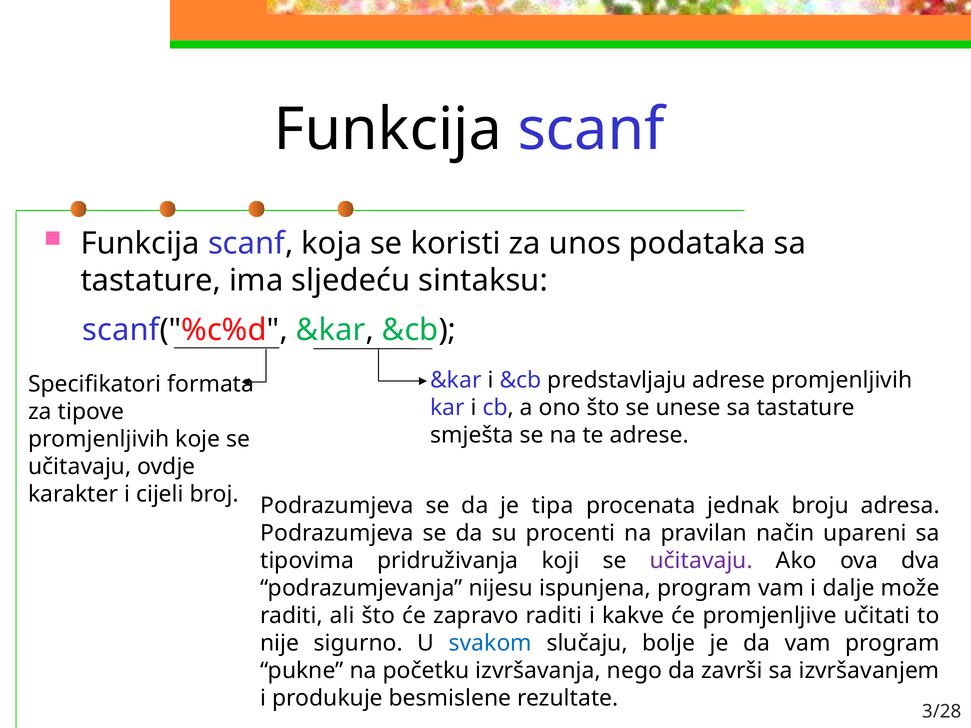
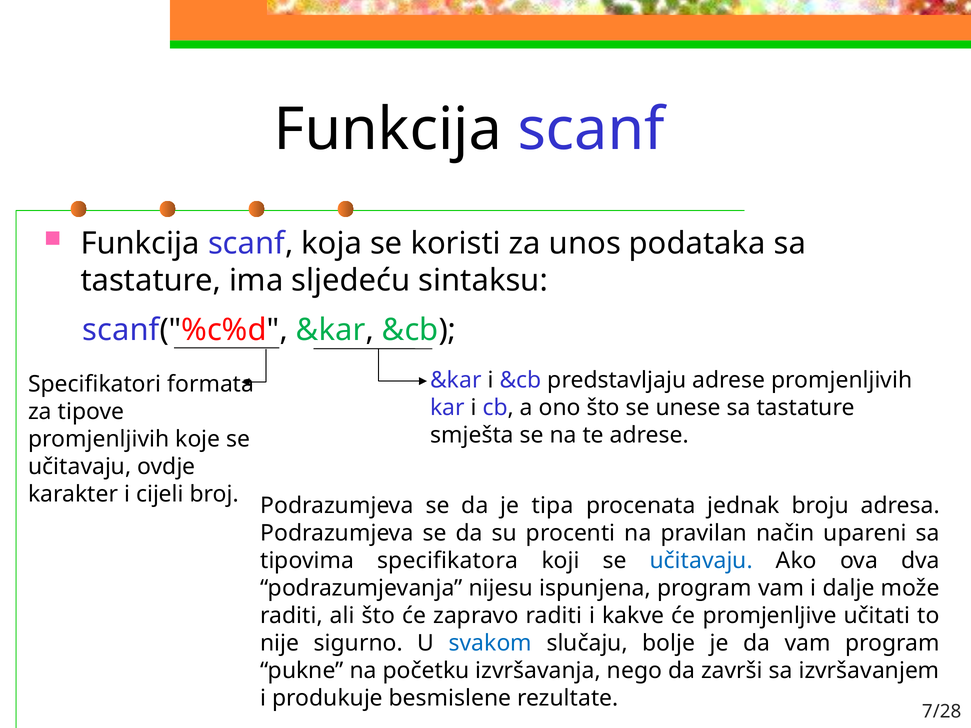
pridruživanja: pridruživanja -> specifikatora (448, 561)
učitavaju colour: purple -> blue (701, 561)
3/28: 3/28 -> 7/28 (942, 712)
